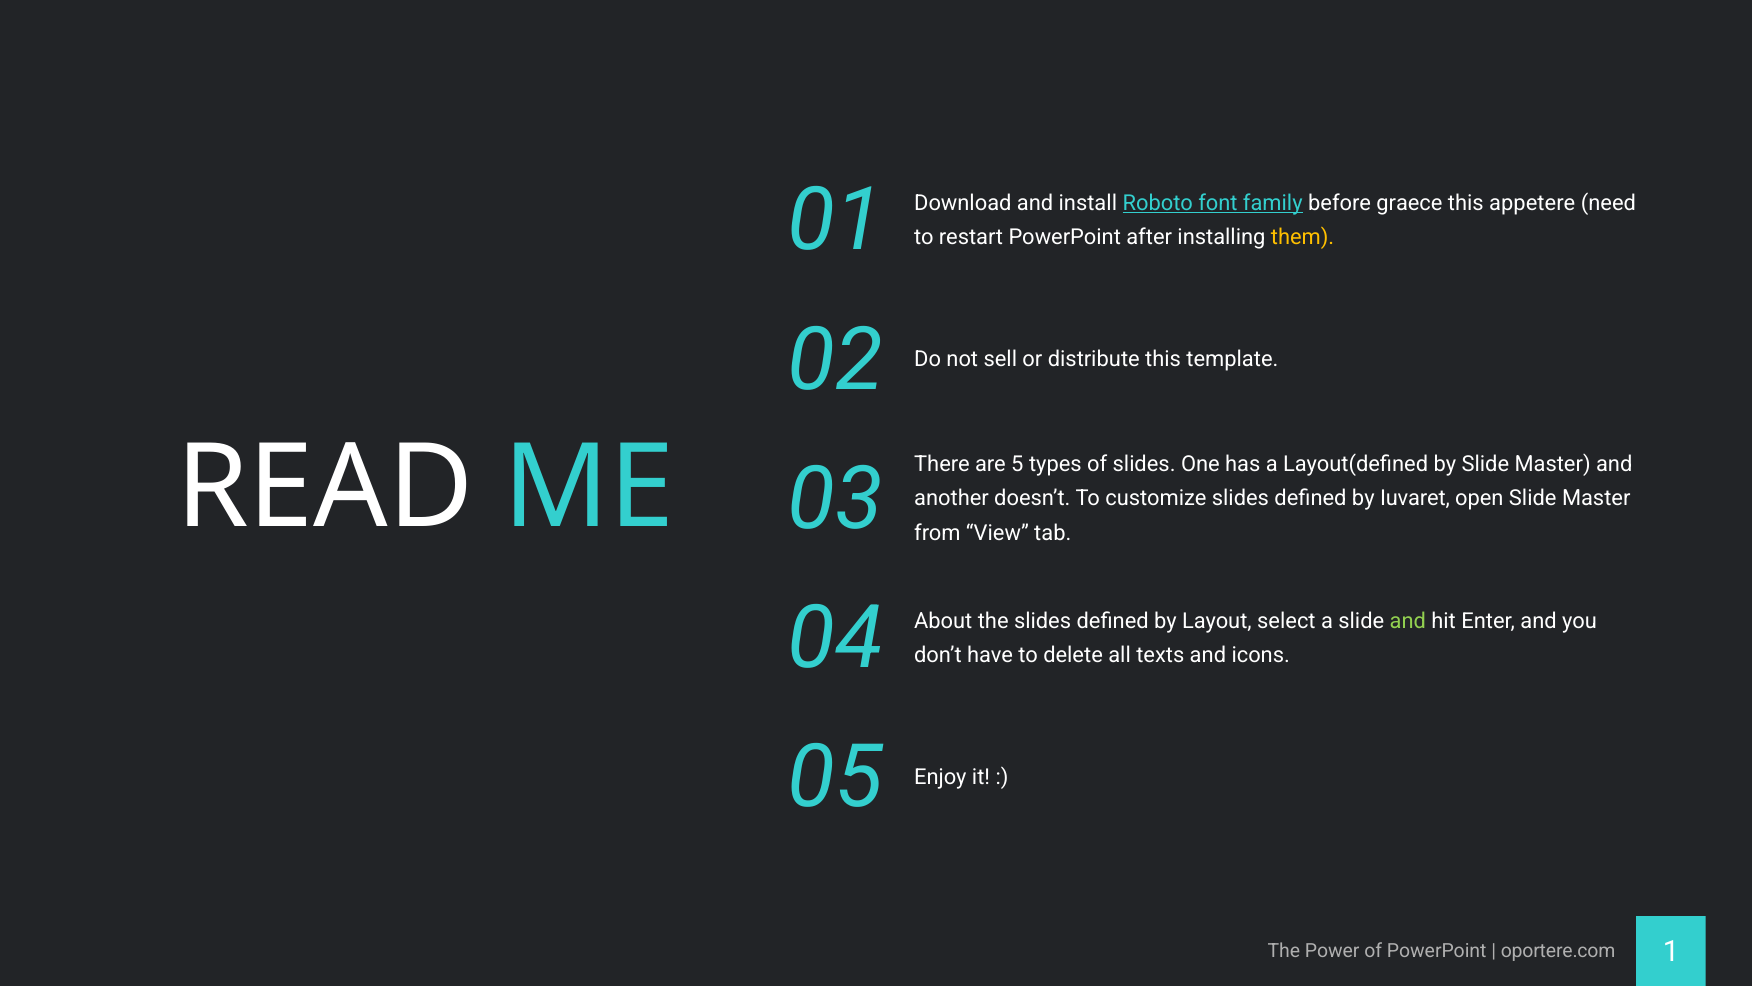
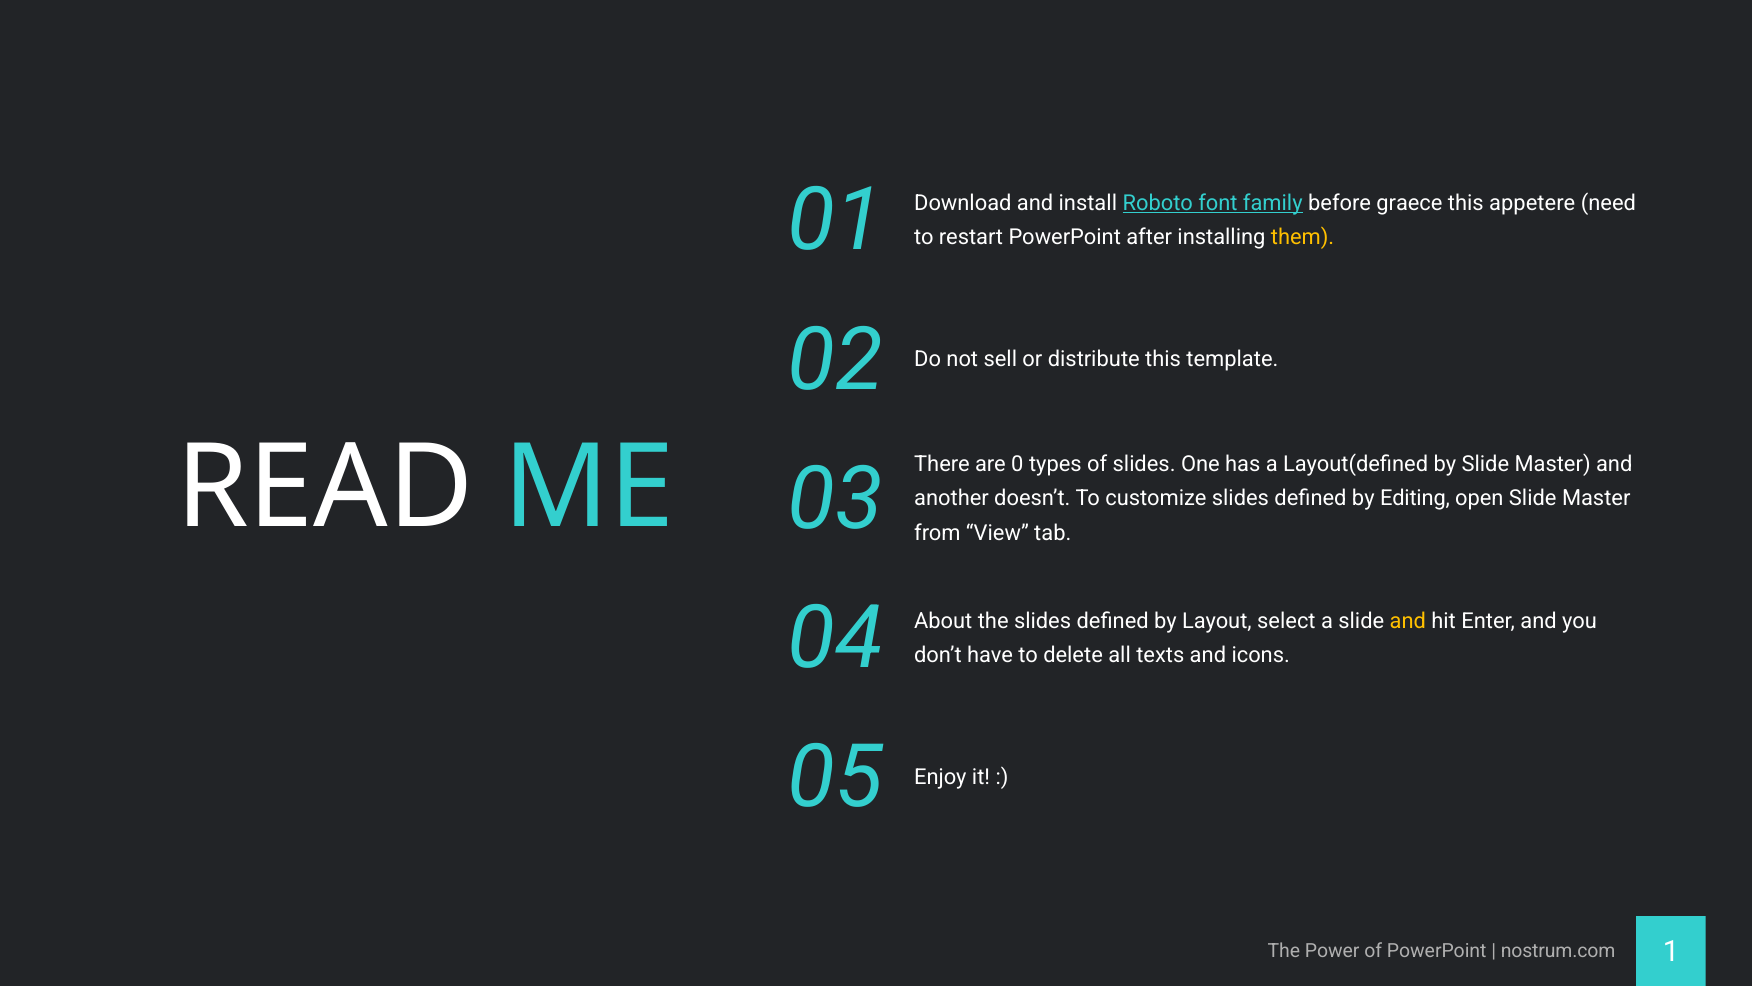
5: 5 -> 0 (1017, 464)
Iuvaret: Iuvaret -> Editing (1415, 498)
and colour: light green -> yellow (1408, 620)
oportere.com: oportere.com -> nostrum.com (1558, 950)
